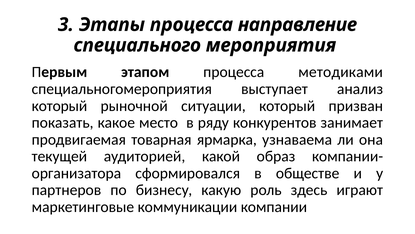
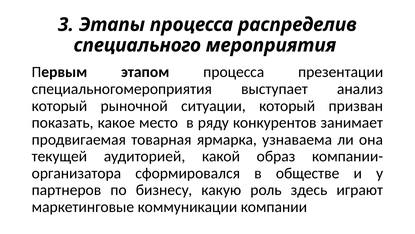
направление: направление -> распределив (297, 25)
методиками: методиками -> презентации (341, 72)
